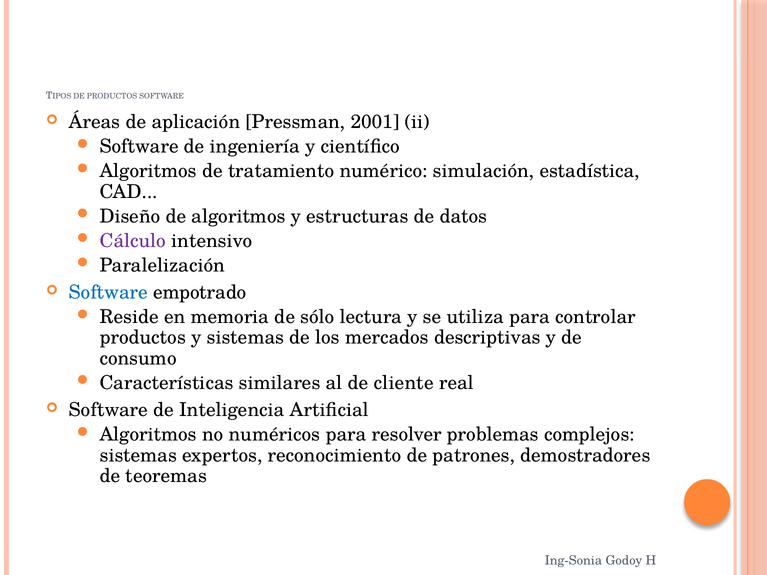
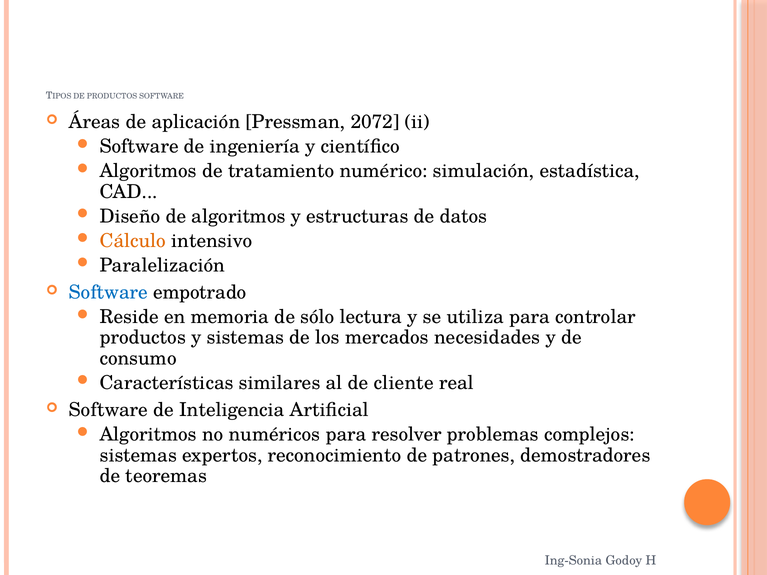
2001: 2001 -> 2072 (375, 122)
Cálculo colour: purple -> orange (133, 241)
descriptivas: descriptivas -> necesidades (487, 338)
